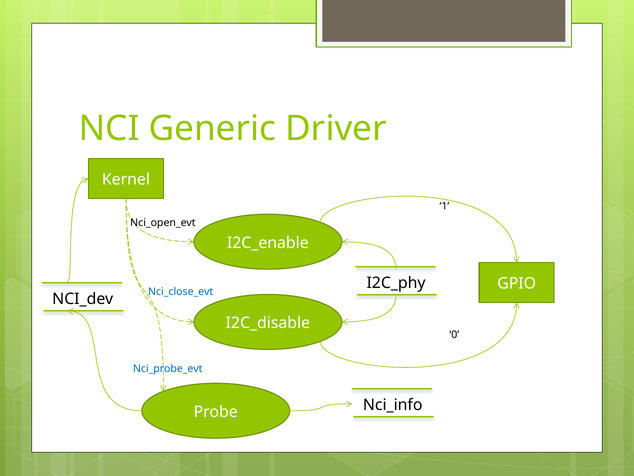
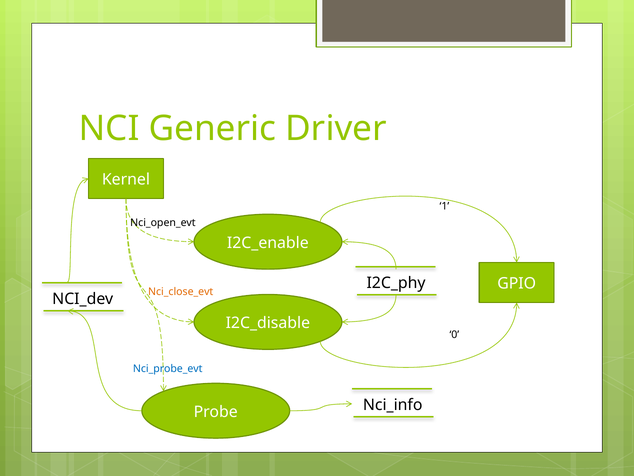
Nci_close_evt colour: blue -> orange (181, 291)
